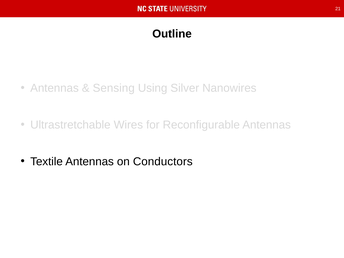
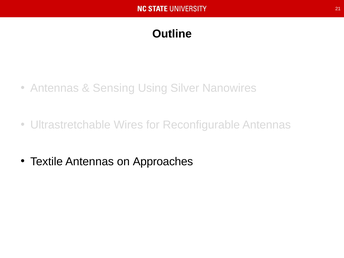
Conductors: Conductors -> Approaches (163, 162)
